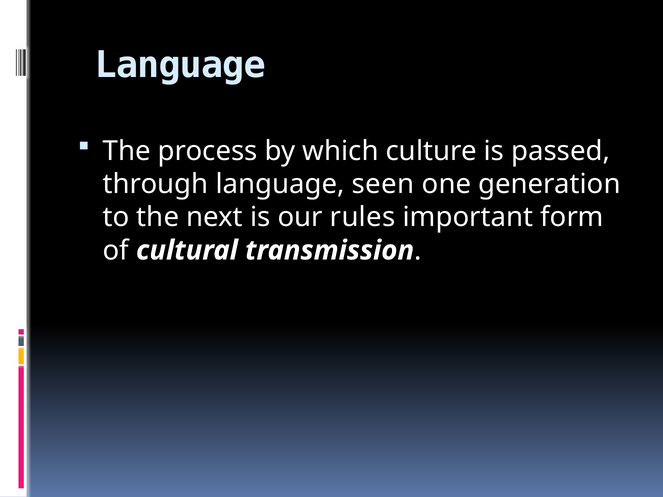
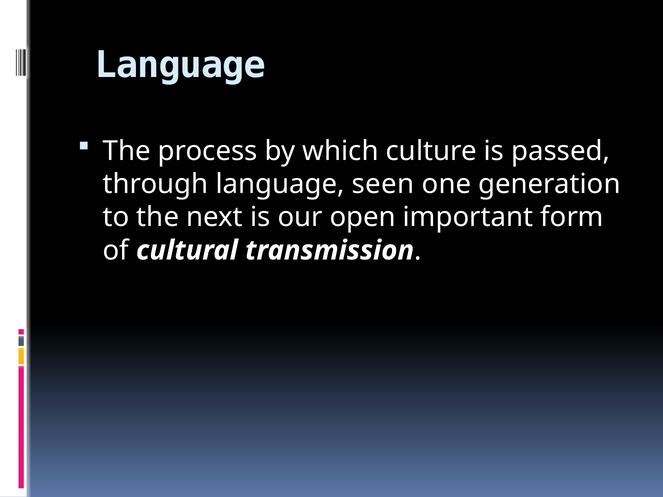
rules: rules -> open (363, 217)
